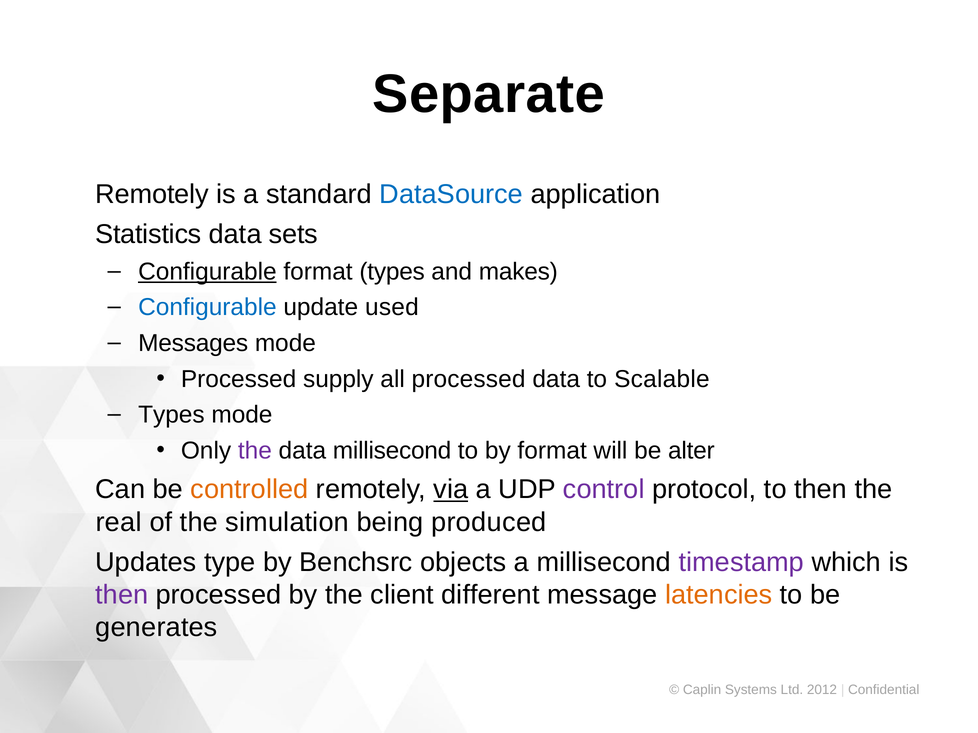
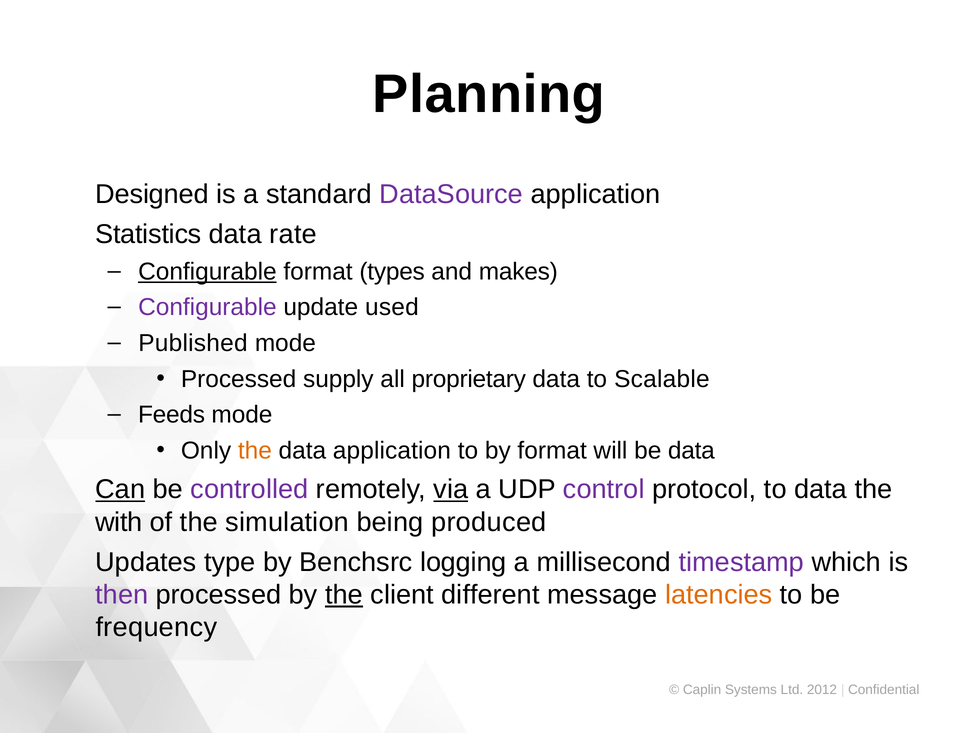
Separate: Separate -> Planning (489, 94)
Remotely: Remotely -> Designed (152, 194)
DataSource colour: blue -> purple (451, 194)
sets: sets -> rate (293, 234)
Configurable colour: blue -> purple (207, 308)
Messages: Messages -> Published (193, 343)
all processed: processed -> proprietary (469, 379)
Types: Types -> Feeds (172, 415)
the colour: purple -> orange (255, 451)
data millisecond: millisecond -> application (392, 451)
be alter: alter -> data (691, 451)
Can underline: none -> present (120, 490)
controlled colour: orange -> purple (249, 490)
to then: then -> data (821, 490)
real: real -> with (119, 522)
objects: objects -> logging (463, 563)
the underline: none -> present (344, 595)
generates: generates -> frequency (156, 628)
